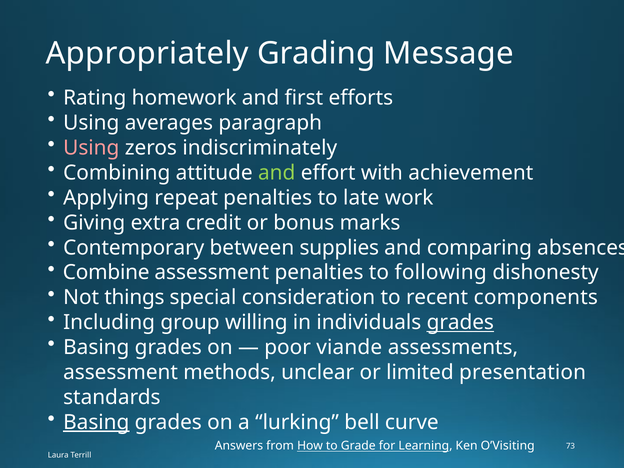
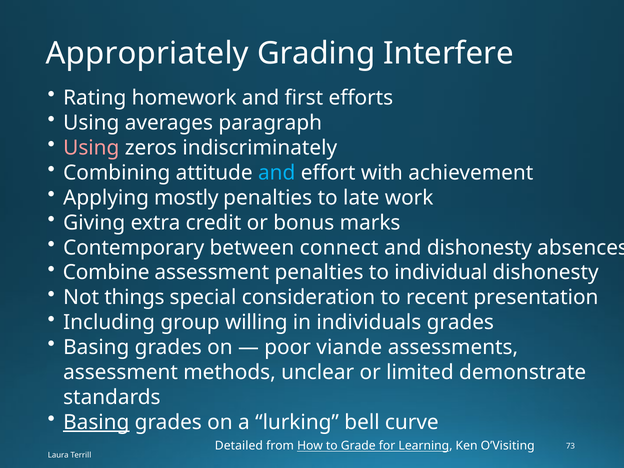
Message: Message -> Interfere (449, 54)
and colour: light green -> light blue (277, 173)
repeat: repeat -> mostly (186, 198)
supplies: supplies -> connect (339, 248)
and comparing: comparing -> dishonesty (479, 248)
following: following -> individual (441, 273)
components: components -> presentation (536, 298)
grades underline: present -> none (460, 323)
presentation: presentation -> demonstrate (523, 372)
Answers: Answers -> Detailed (239, 446)
